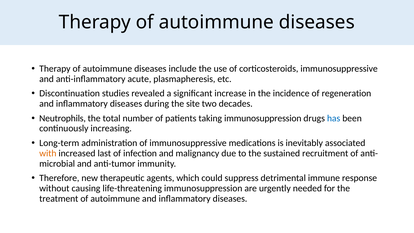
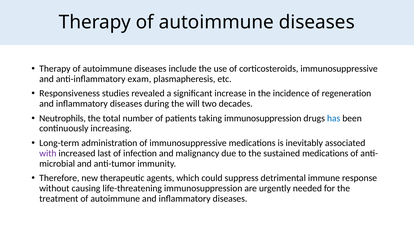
acute: acute -> exam (139, 79)
Discontinuation: Discontinuation -> Responsiveness (70, 93)
site: site -> will (193, 104)
with colour: orange -> purple (48, 153)
sustained recruitment: recruitment -> medications (325, 153)
